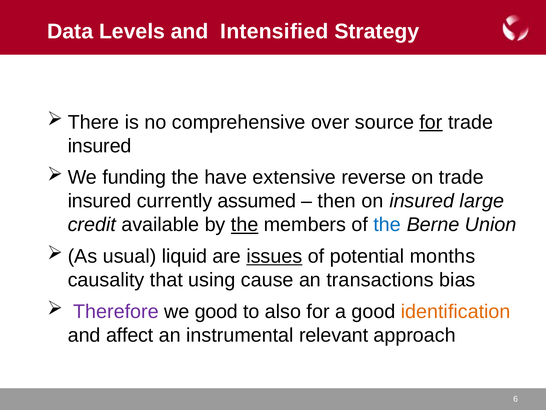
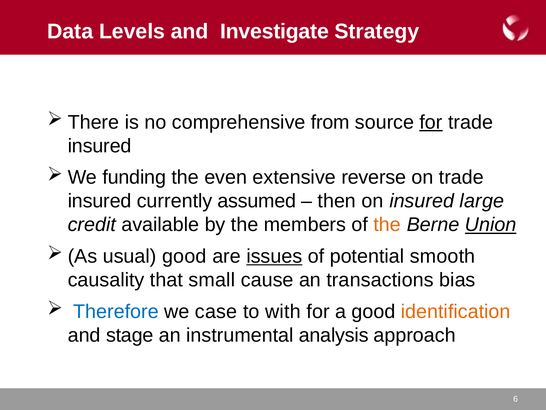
Intensified: Intensified -> Investigate (275, 32)
over: over -> from (330, 122)
have: have -> even (226, 177)
the underline: present -> none (245, 224)
the colour: blue -> orange (387, 224)
Union underline: none -> present (491, 224)
usual liquid: liquid -> good (184, 256)
months: months -> smooth (443, 256)
using: using -> small (212, 280)
Therefore colour: purple -> blue (116, 311)
we good: good -> case (216, 311)
also: also -> with (283, 311)
affect: affect -> stage (130, 335)
relevant: relevant -> analysis (334, 335)
